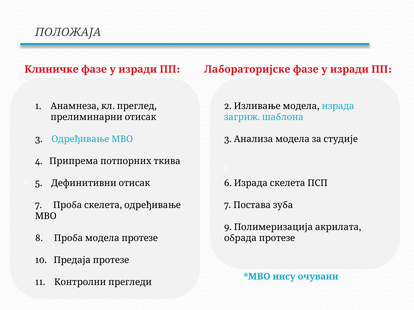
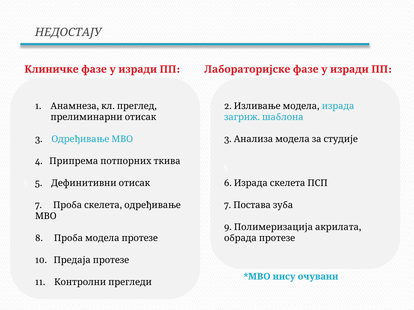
ПОЛОЖАЈА: ПОЛОЖАЈА -> НЕДОСТАЈУ (68, 32)
